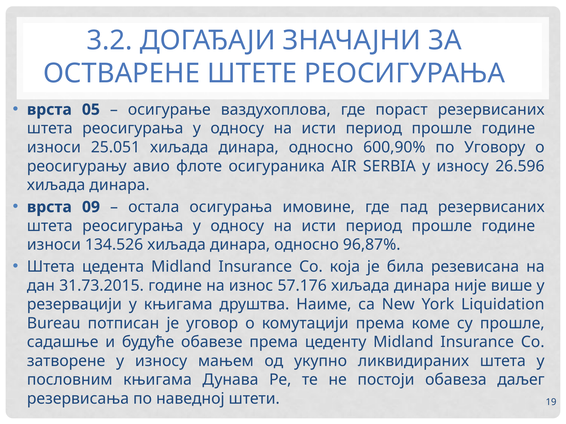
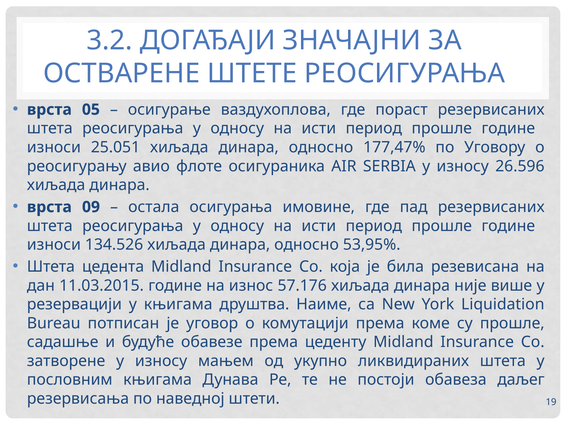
600,90%: 600,90% -> 177,47% (394, 147)
96,87%: 96,87% -> 53,95% (372, 245)
31.73.2015: 31.73.2015 -> 11.03.2015 (102, 286)
